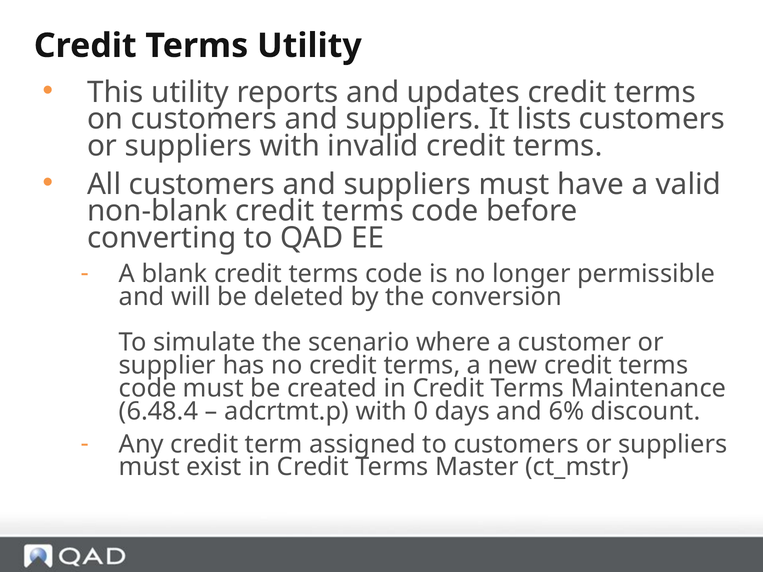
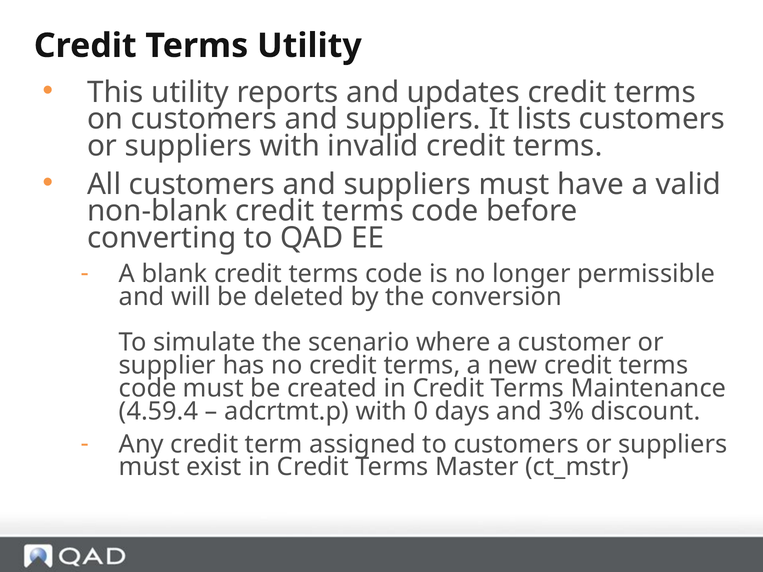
6.48.4: 6.48.4 -> 4.59.4 (159, 411)
6%: 6% -> 3% (567, 411)
